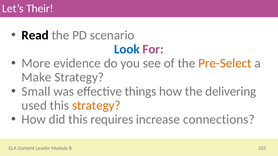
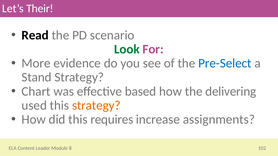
Look colour: blue -> green (127, 49)
Pre-Select colour: orange -> blue (225, 63)
Make: Make -> Stand (37, 77)
Small: Small -> Chart (36, 92)
things: things -> based (141, 92)
connections: connections -> assignments (219, 120)
